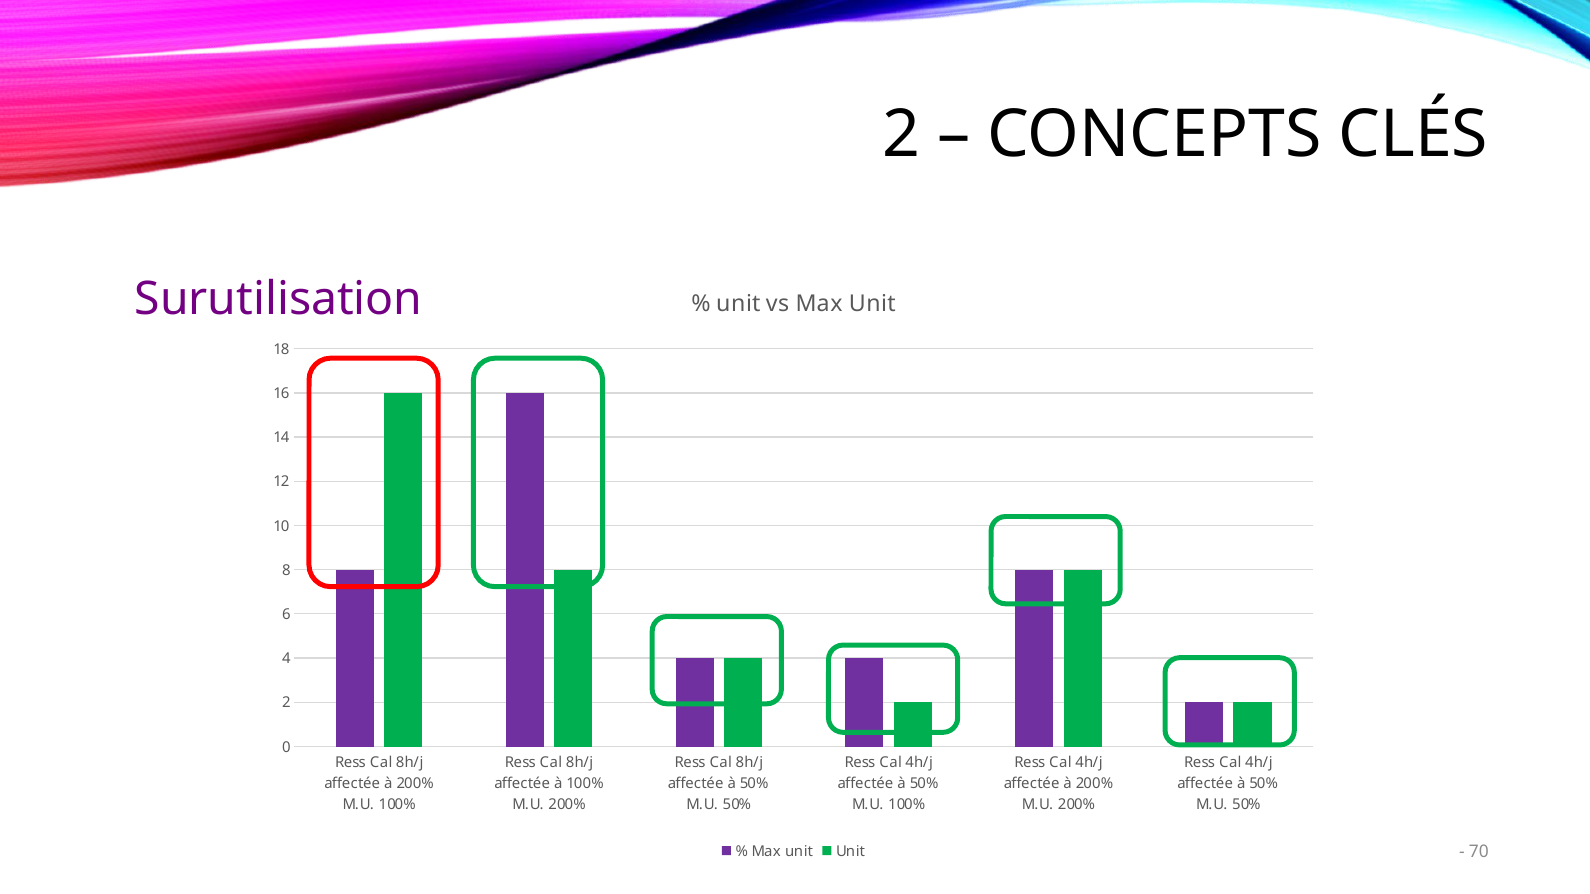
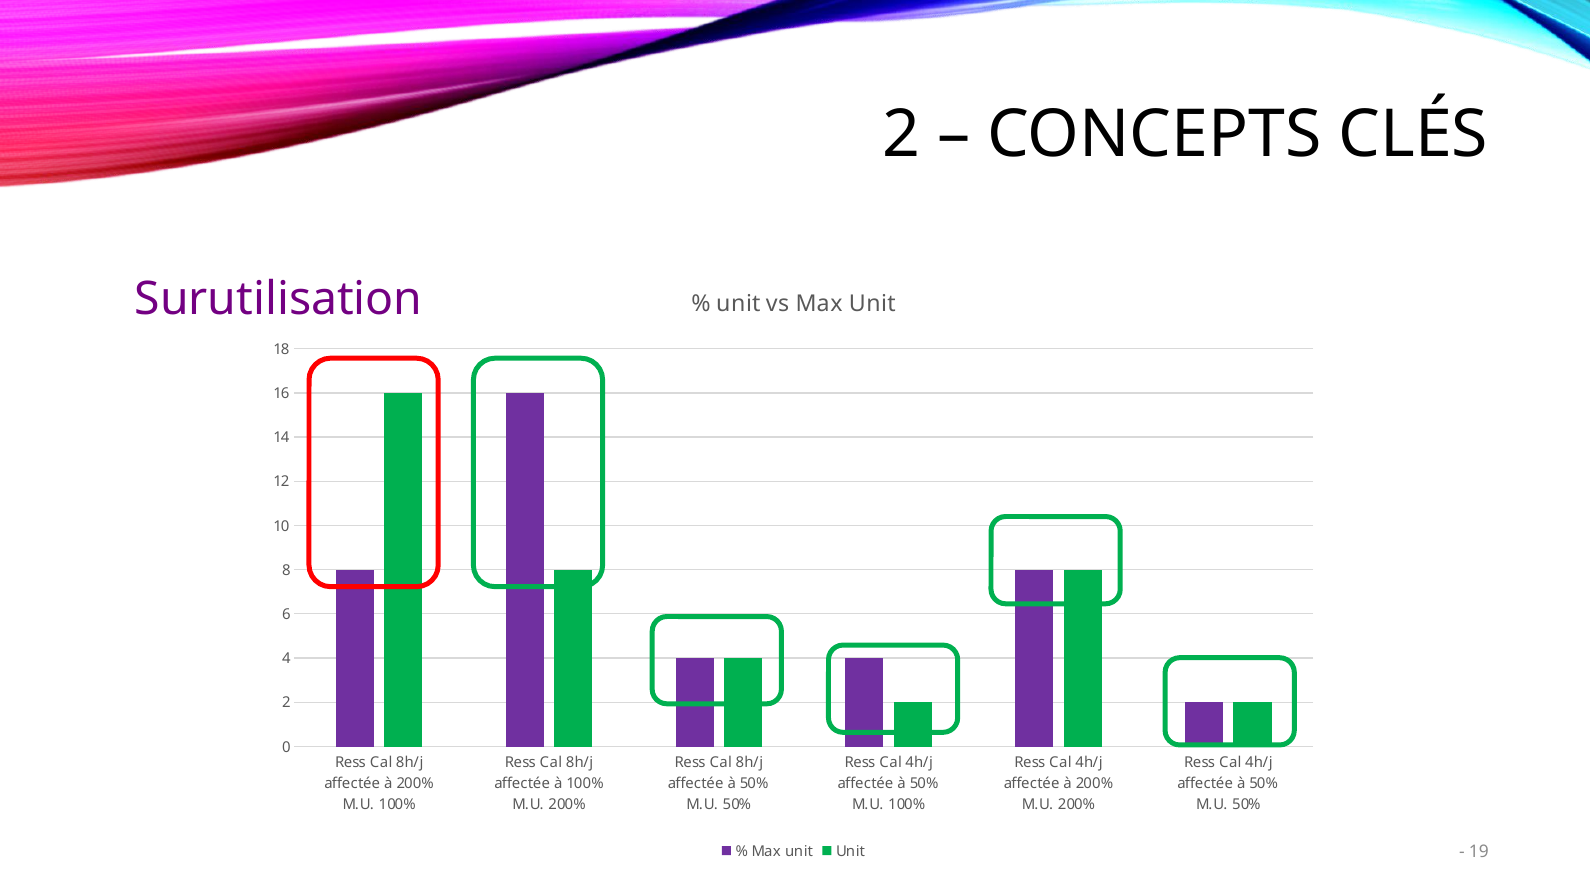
70: 70 -> 19 (1479, 853)
